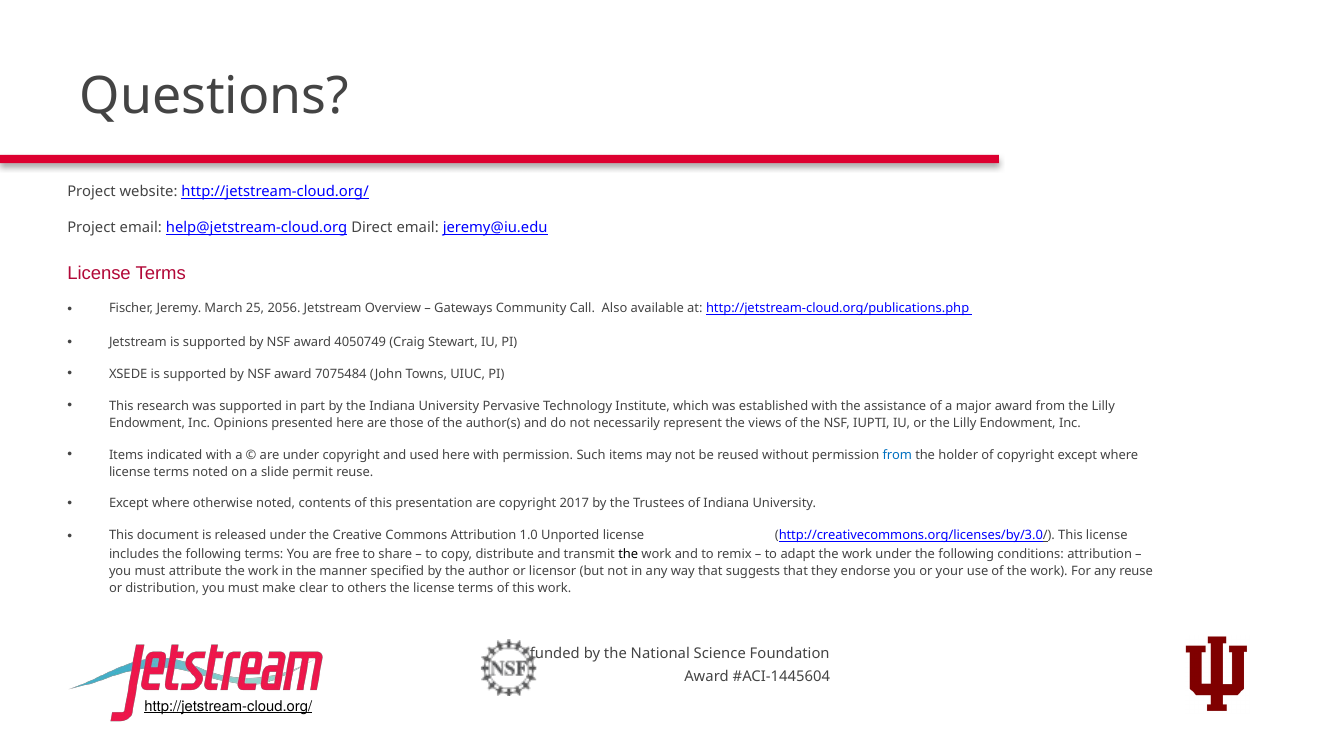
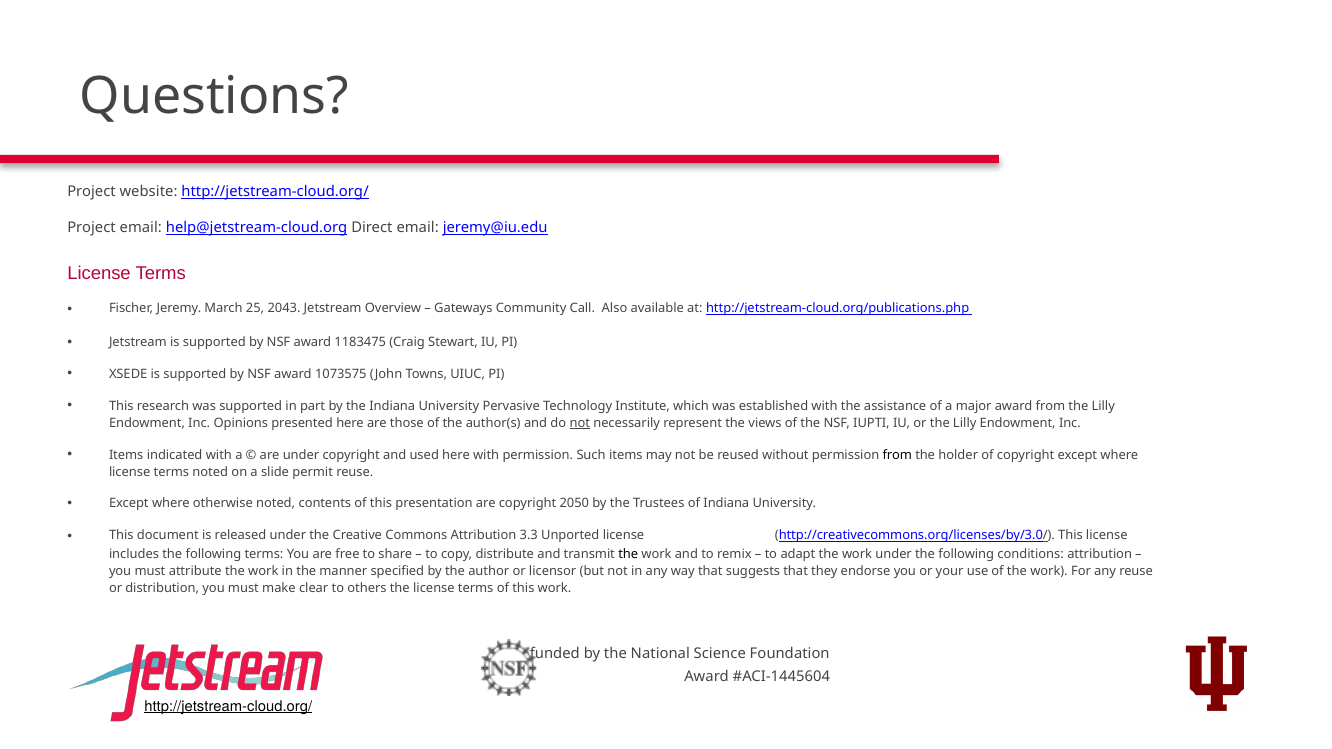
2056: 2056 -> 2043 (284, 309)
4050749: 4050749 -> 1183475 (360, 342)
7075484: 7075484 -> 1073575 (341, 374)
not underline: none -> present (580, 423)
from colour: blue -> black (897, 455)
2017: 2017 -> 2050 (574, 504)
1.0: 1.0 -> 3.3 (529, 536)
